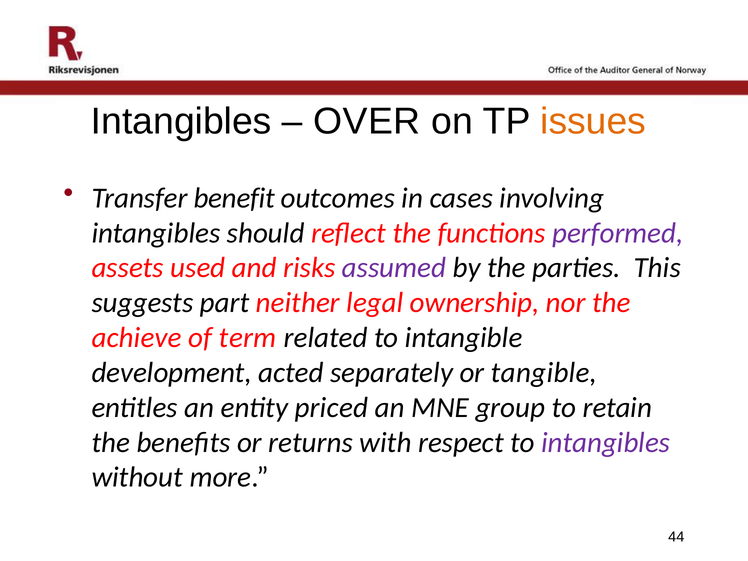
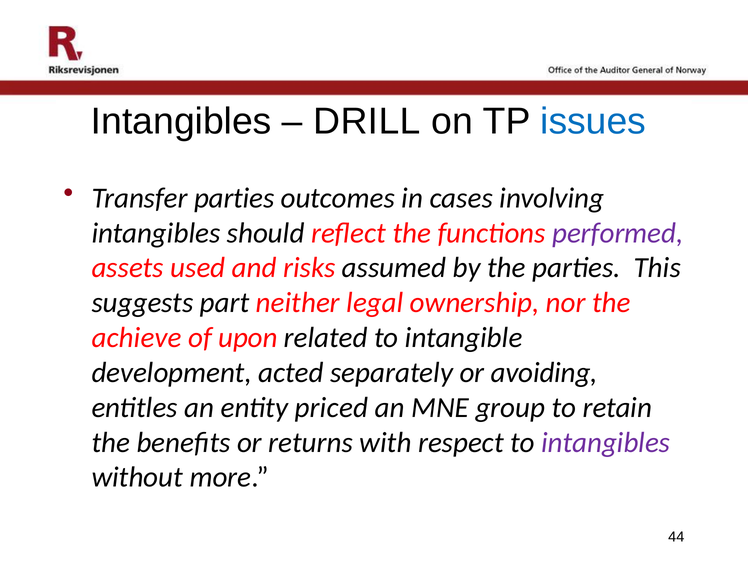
OVER: OVER -> DRILL (367, 122)
issues colour: orange -> blue (593, 122)
Transfer benefit: benefit -> parties (234, 198)
assumed colour: purple -> black (394, 268)
term: term -> upon (248, 338)
tangible: tangible -> avoiding (544, 373)
